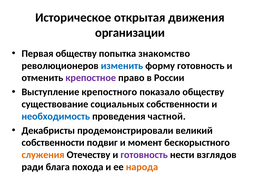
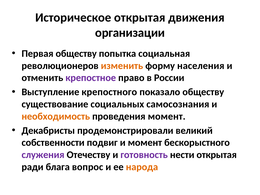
знакомство: знакомство -> социальная (164, 54)
изменить colour: blue -> orange (122, 66)
форму готовность: готовность -> населения (201, 66)
социальных собственности: собственности -> самосознания (178, 104)
необходимость colour: blue -> orange (56, 116)
проведения частной: частной -> момент (167, 116)
служения colour: orange -> purple (43, 155)
нести взглядов: взглядов -> открытая (217, 155)
похода: похода -> вопрос (88, 167)
